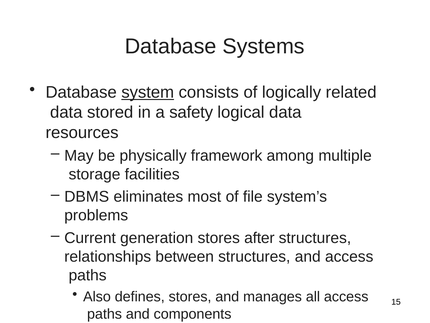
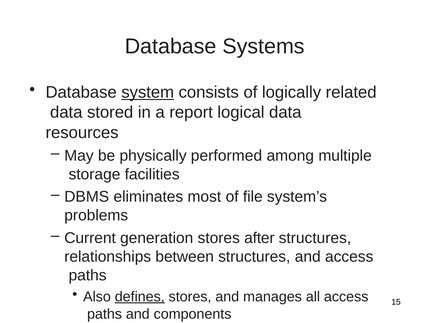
safety: safety -> report (191, 112)
framework: framework -> performed (226, 155)
defines underline: none -> present (140, 296)
